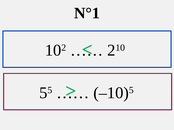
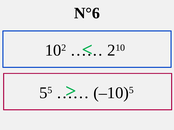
N°1: N°1 -> N°6 (87, 13)
